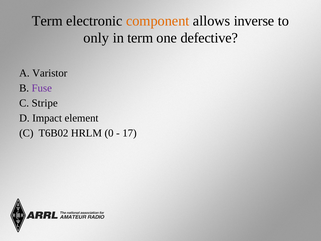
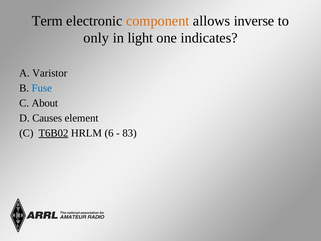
in term: term -> light (140, 38)
defective: defective -> indicates (209, 38)
Fuse colour: purple -> blue (42, 88)
Stripe: Stripe -> About (45, 103)
Impact: Impact -> Causes (47, 118)
T6B02 underline: none -> present (53, 133)
0: 0 -> 6 (109, 133)
17: 17 -> 83 (130, 133)
